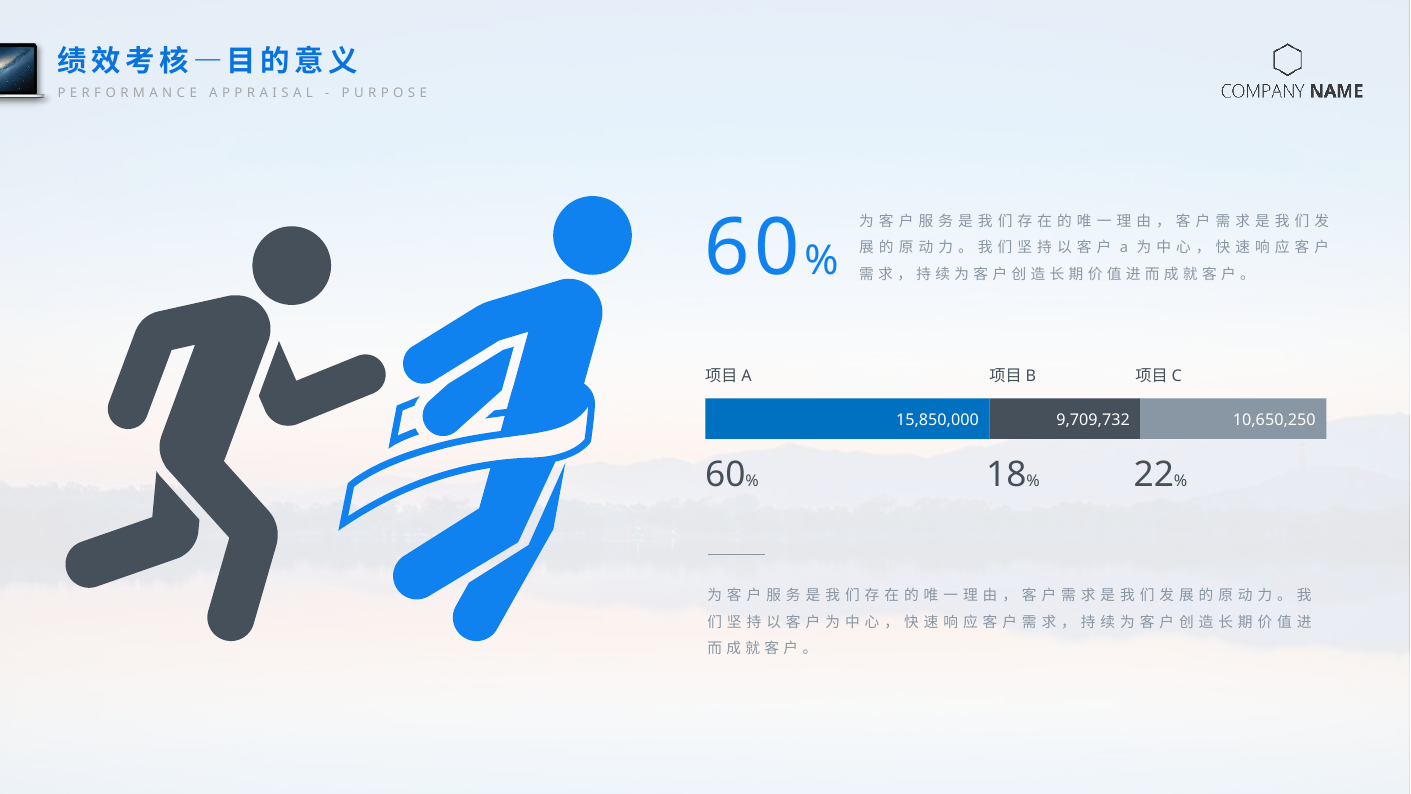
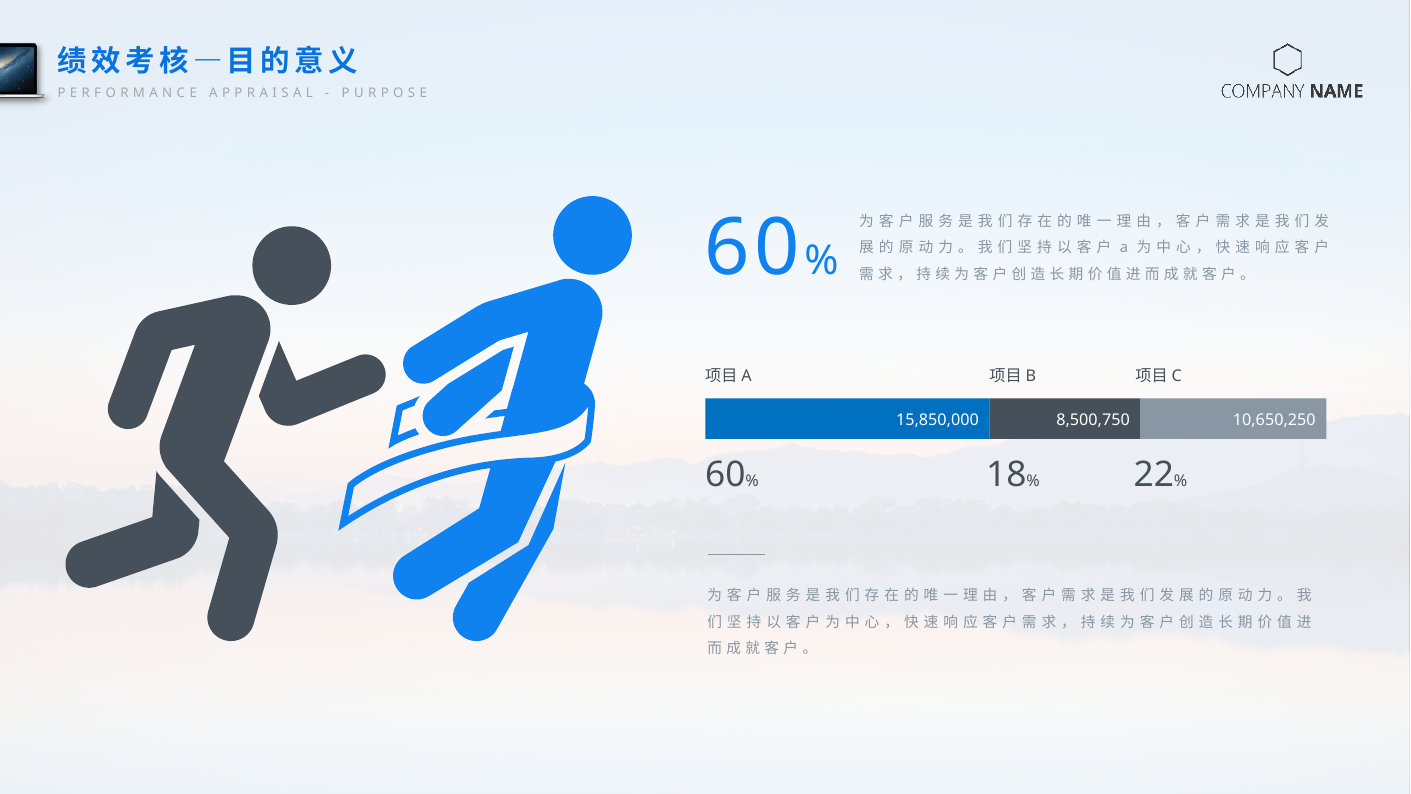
9,709,732: 9,709,732 -> 8,500,750 (1093, 420)
